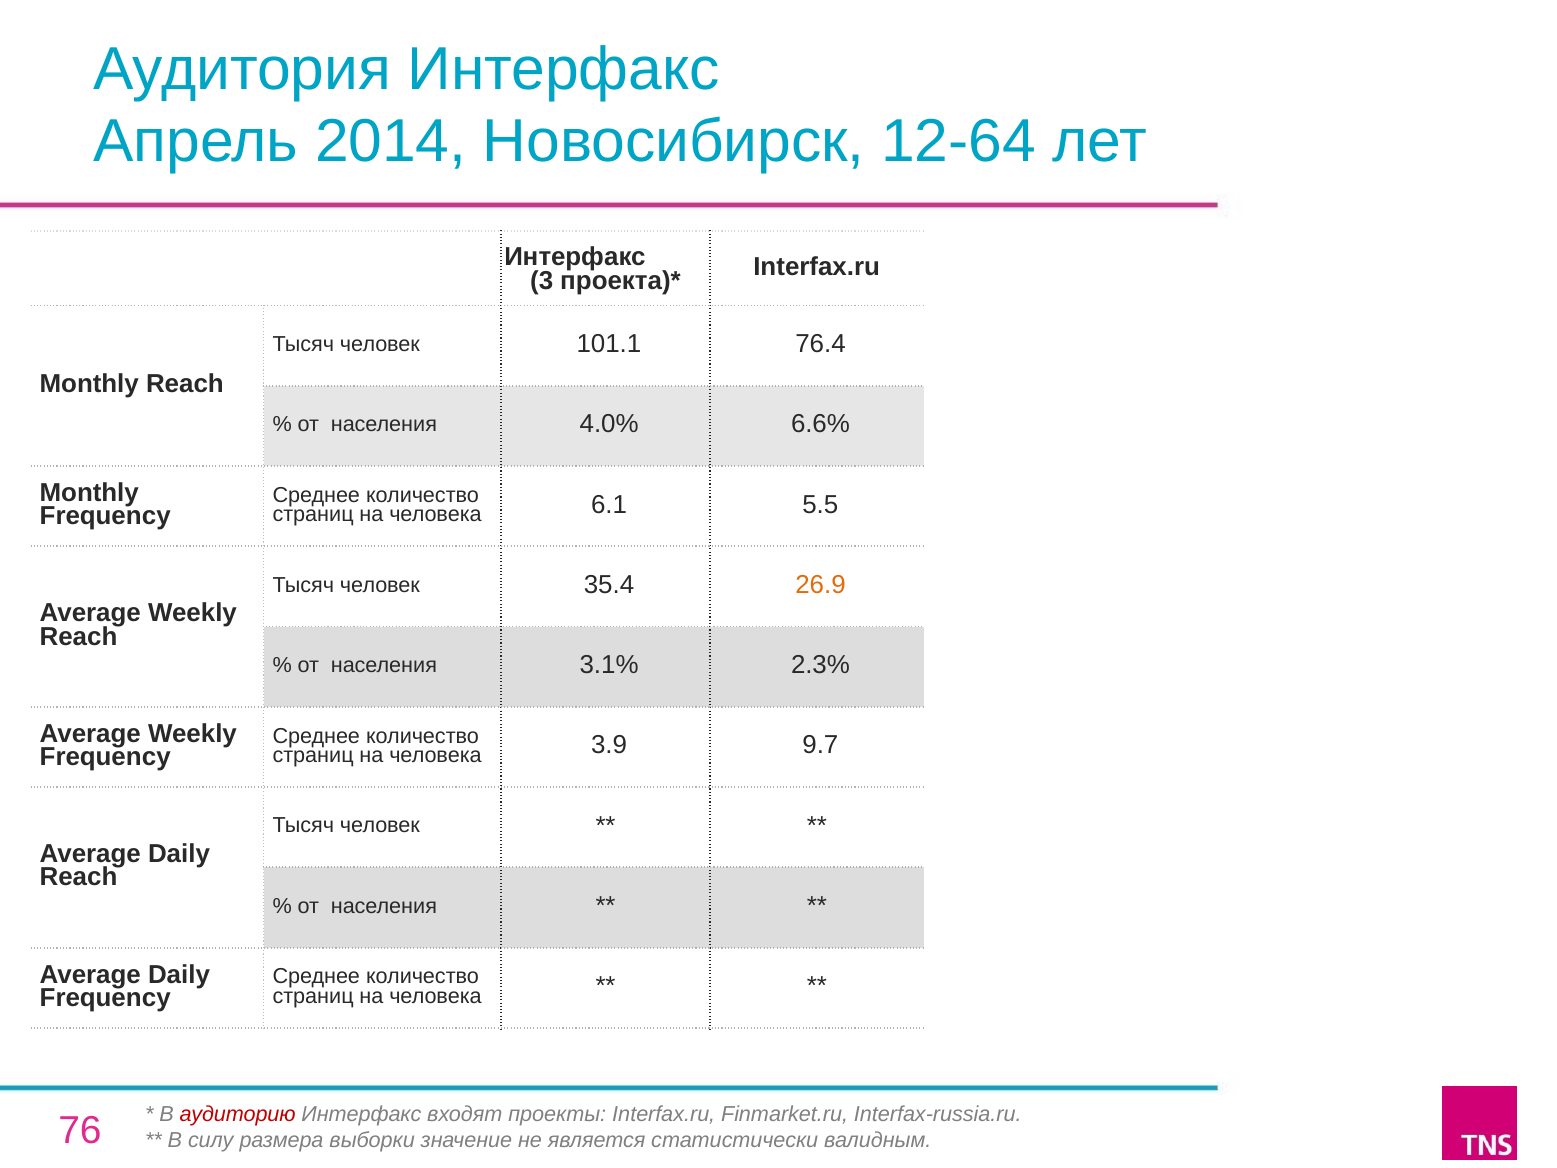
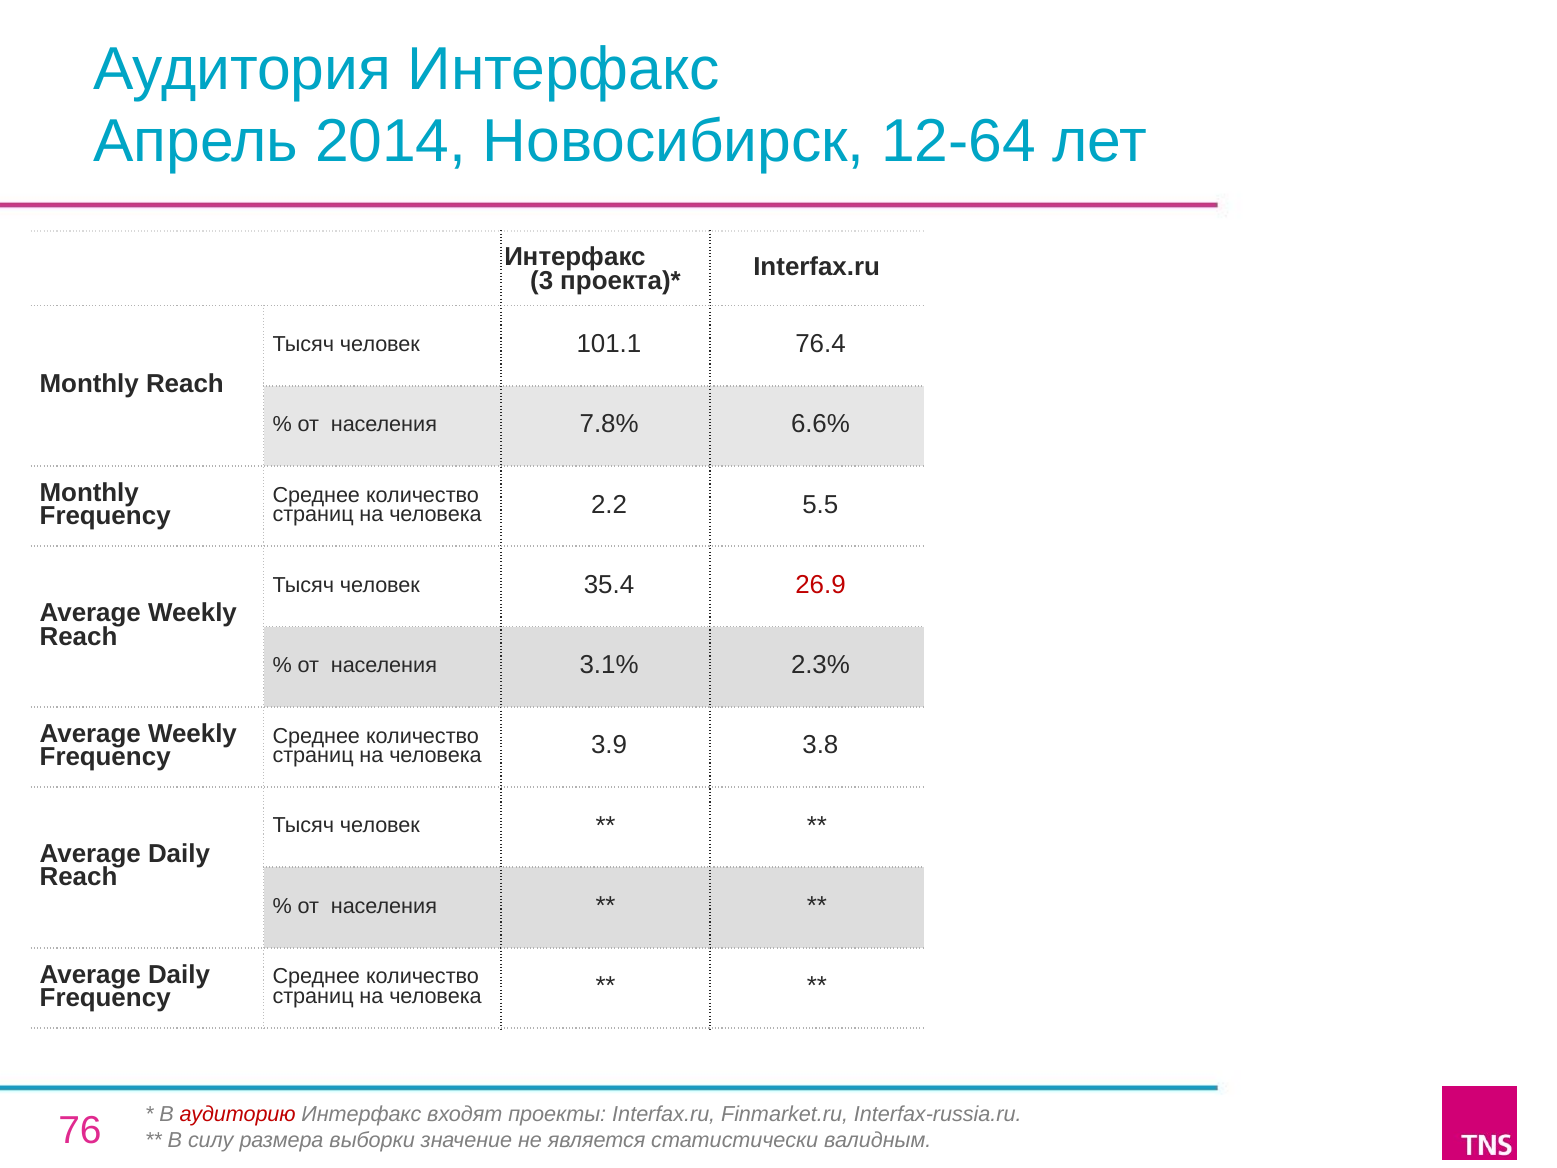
4.0%: 4.0% -> 7.8% (609, 424)
6.1: 6.1 -> 2.2 (609, 504)
26.9 colour: orange -> red (820, 585)
9.7: 9.7 -> 3.8 (820, 745)
